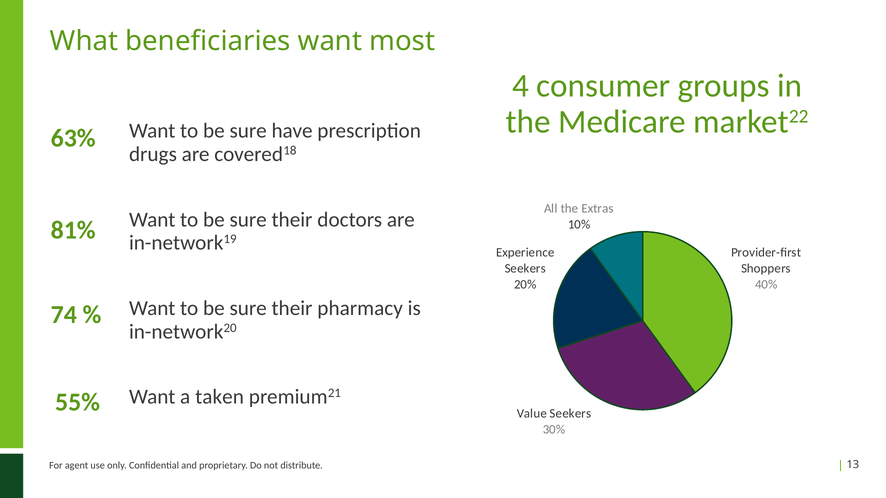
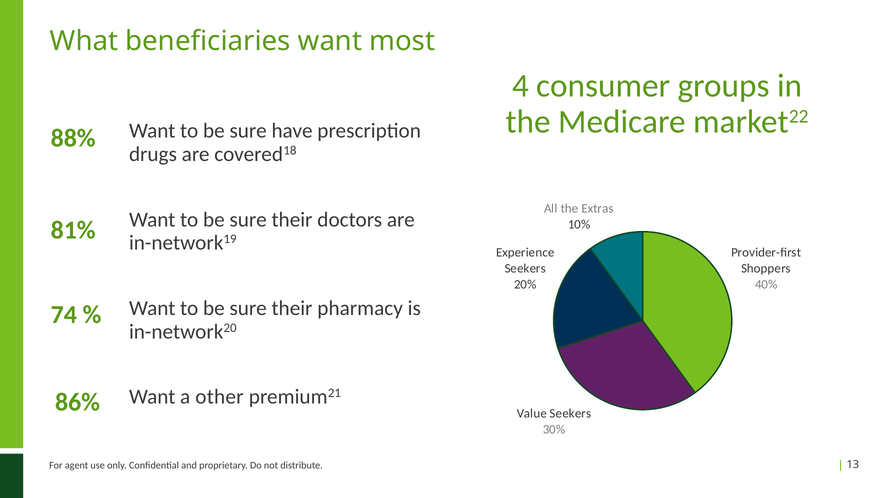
63%: 63% -> 88% (73, 138)
taken: taken -> other (219, 397)
55%: 55% -> 86% (78, 403)
